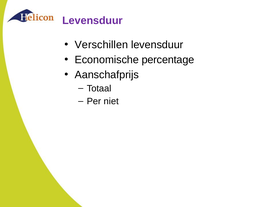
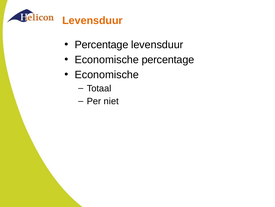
Levensduur colour: purple -> orange (93, 20)
Verschillen: Verschillen -> Percentage (102, 45)
Aanschafprijs: Aanschafprijs -> Economische (107, 74)
